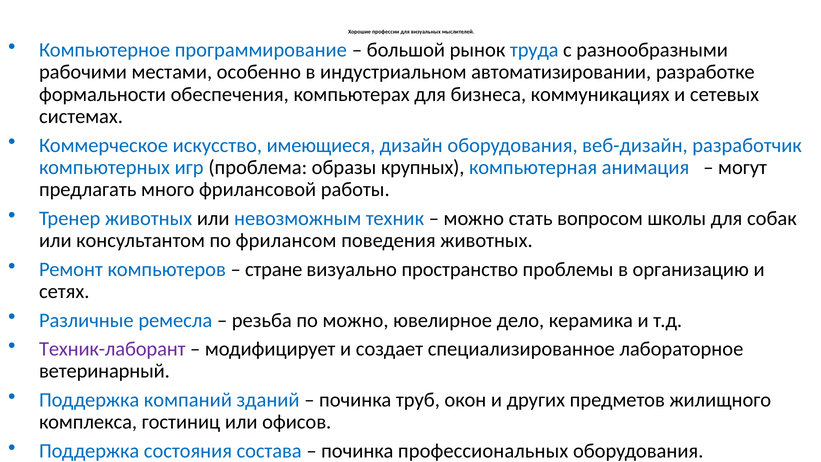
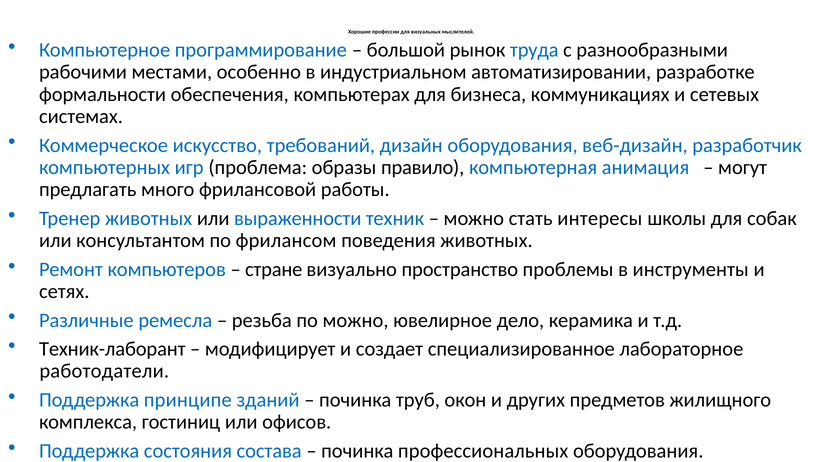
имеющиеся: имеющиеся -> требований (321, 145)
крупных: крупных -> правило (423, 167)
невозможным: невозможным -> выраженности (298, 218)
вопросом: вопросом -> интересы (600, 218)
организацию: организацию -> инструменты (691, 269)
Техник-лаборант colour: purple -> black (112, 349)
ветеринарный: ветеринарный -> работодатели (104, 371)
компаний: компаний -> принципе (188, 400)
